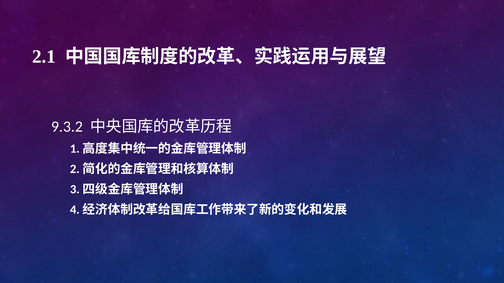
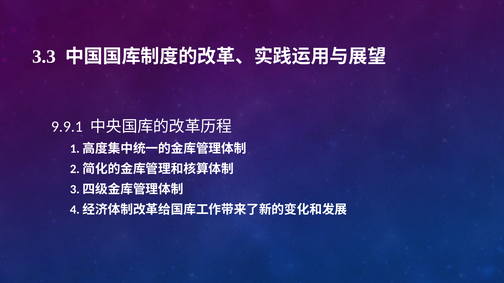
2.1: 2.1 -> 3.3 (44, 57)
9.3.2: 9.3.2 -> 9.9.1 (67, 127)
